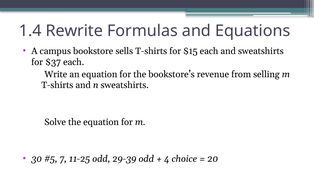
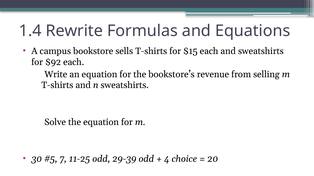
$37: $37 -> $92 (53, 62)
